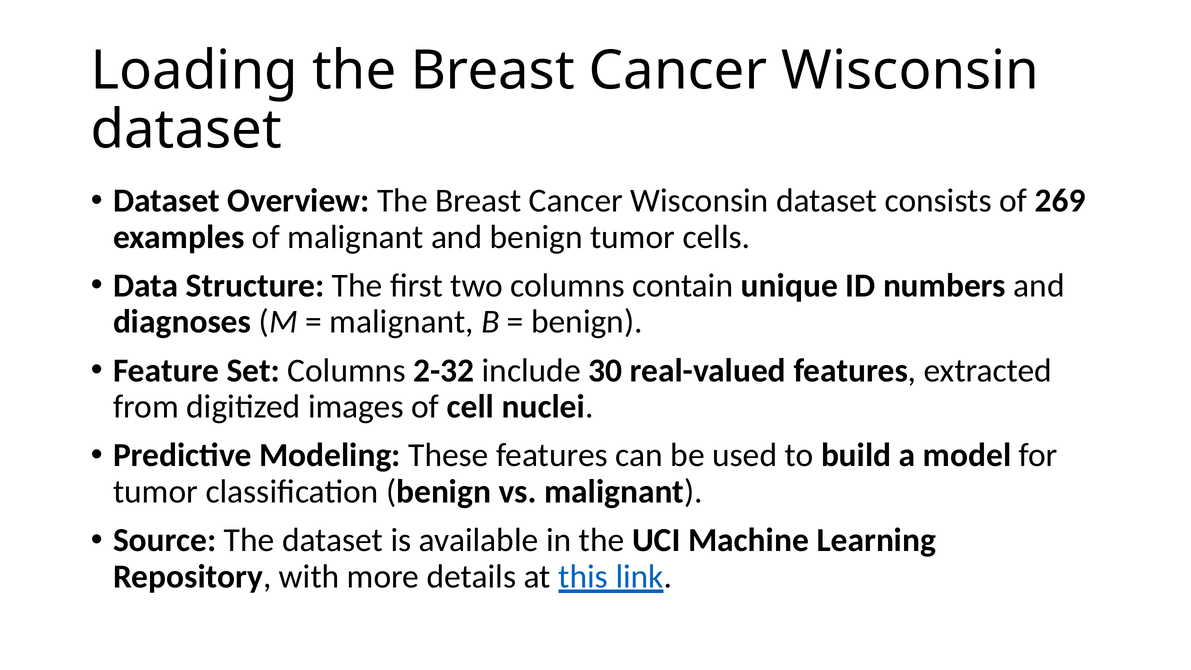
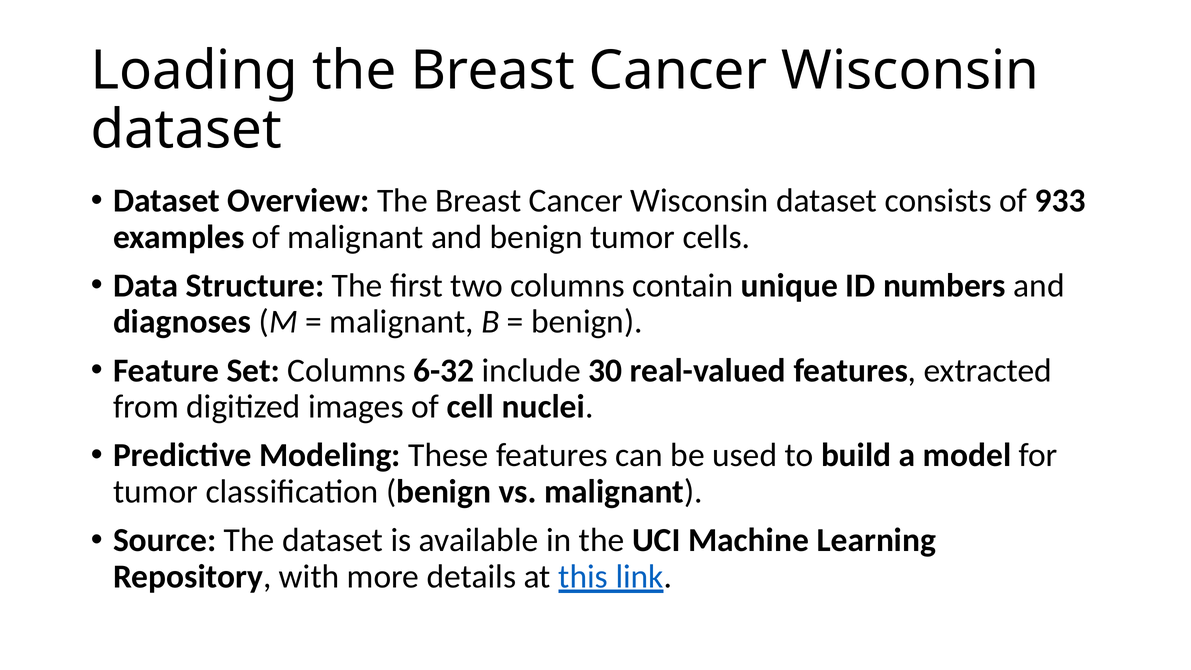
269: 269 -> 933 (1060, 201)
2-32: 2-32 -> 6-32 (444, 370)
